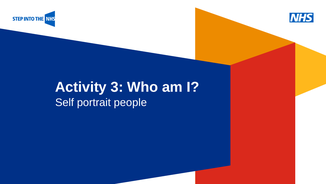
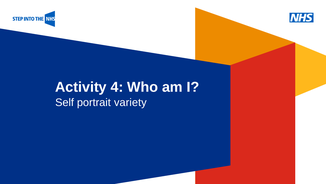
3: 3 -> 4 (117, 87)
people: people -> variety (130, 102)
